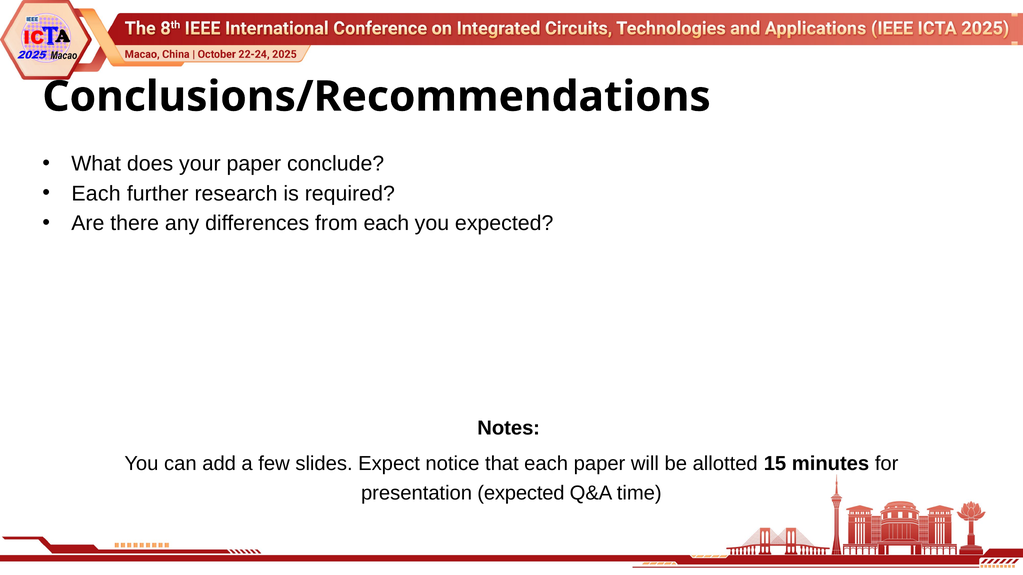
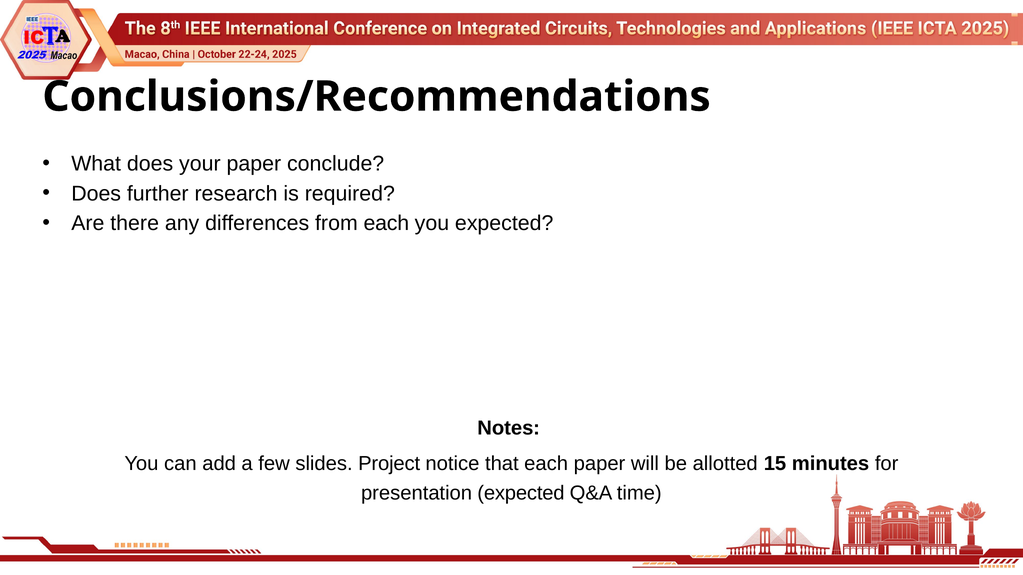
Each: Each -> Does (96, 194)
Expect: Expect -> Project (389, 464)
